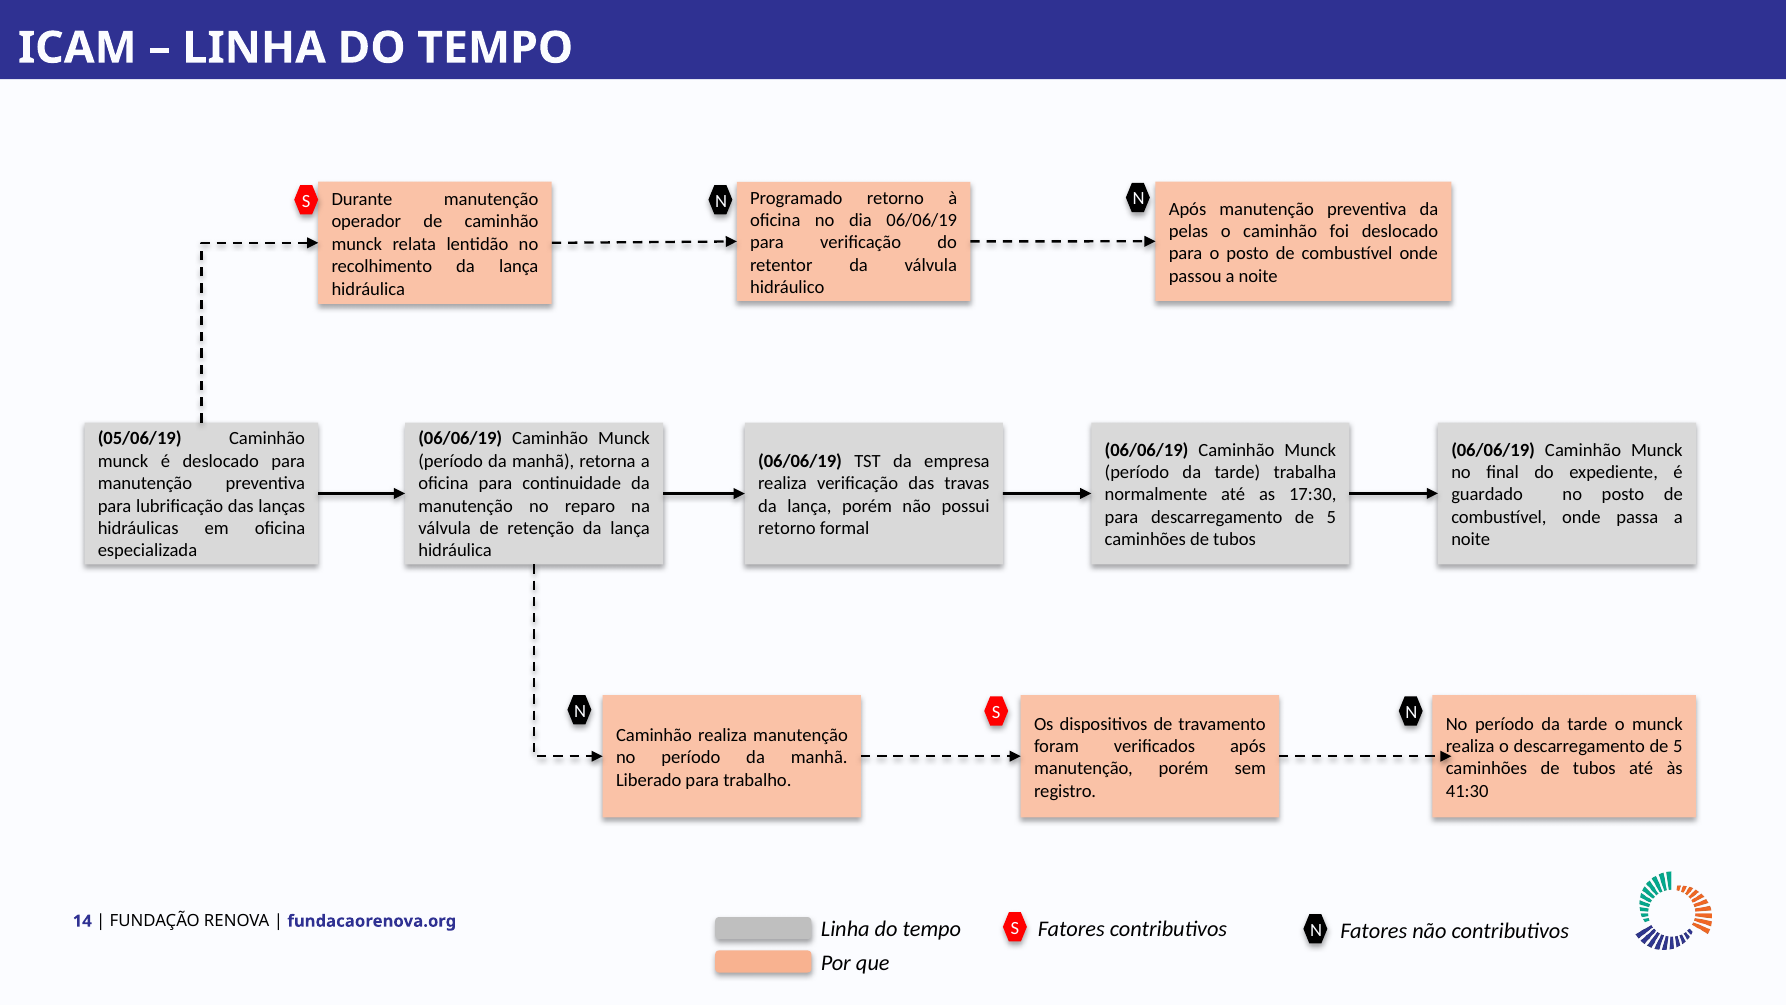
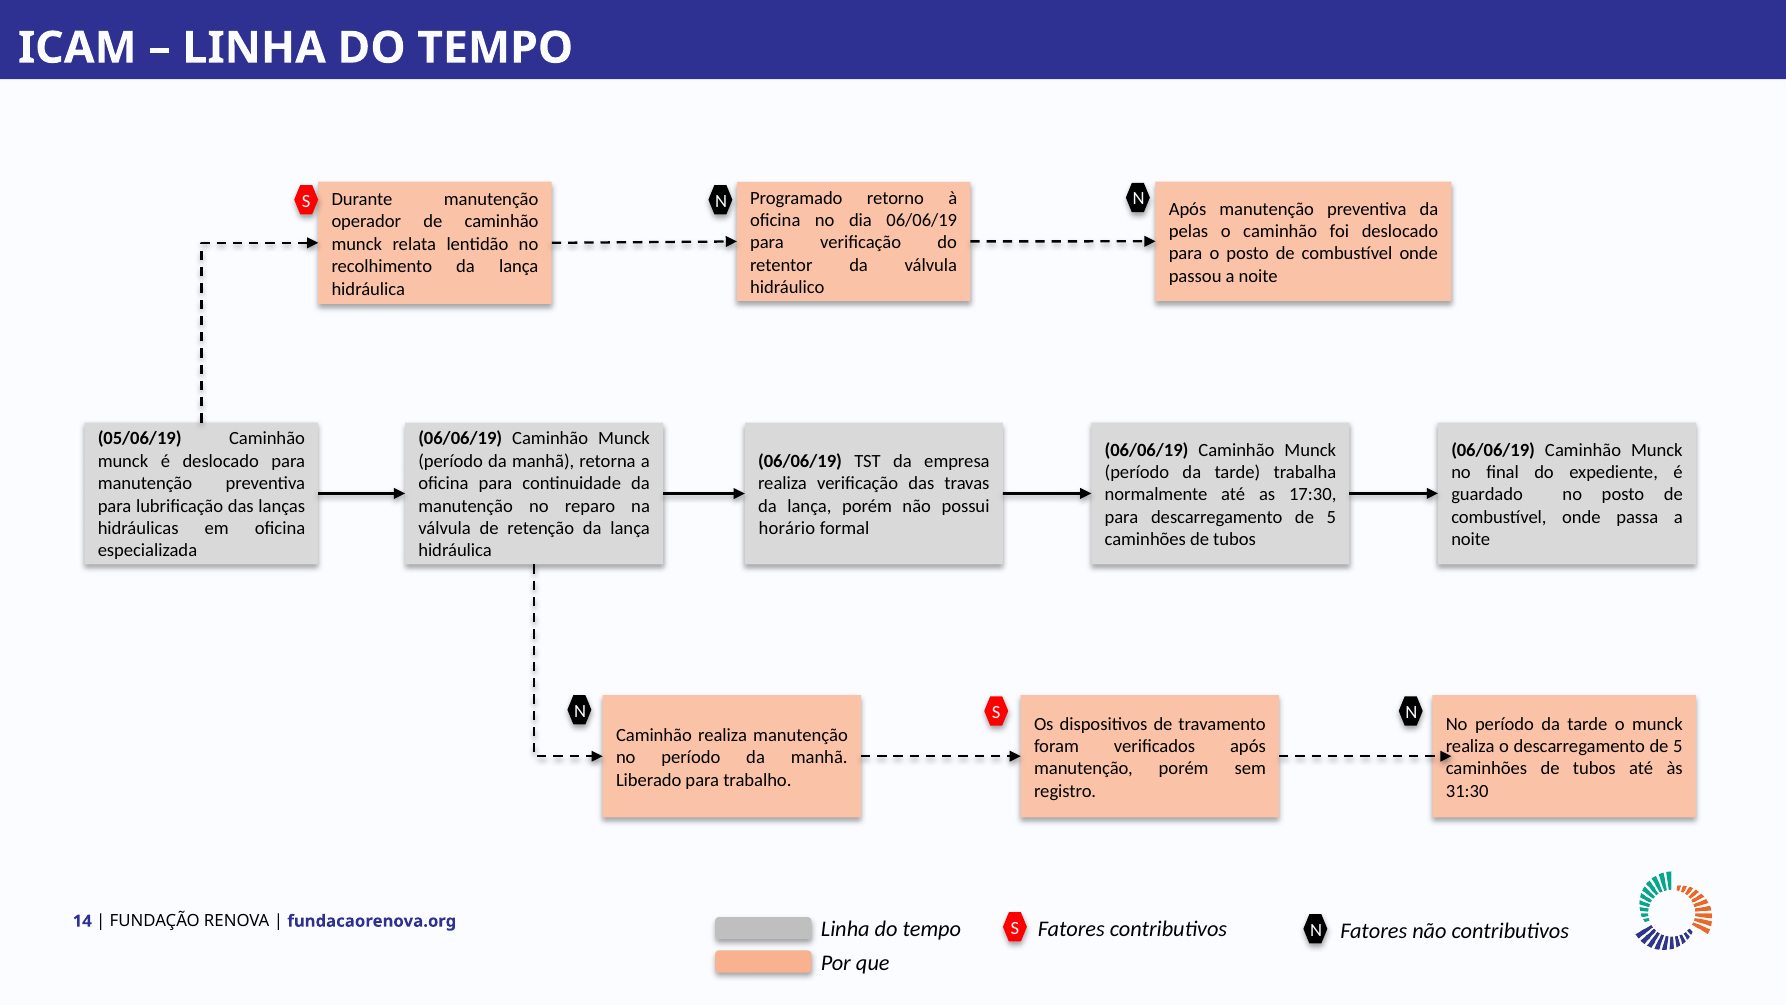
retorno: retorno -> horário (787, 528)
41:30: 41:30 -> 31:30 (1467, 791)
